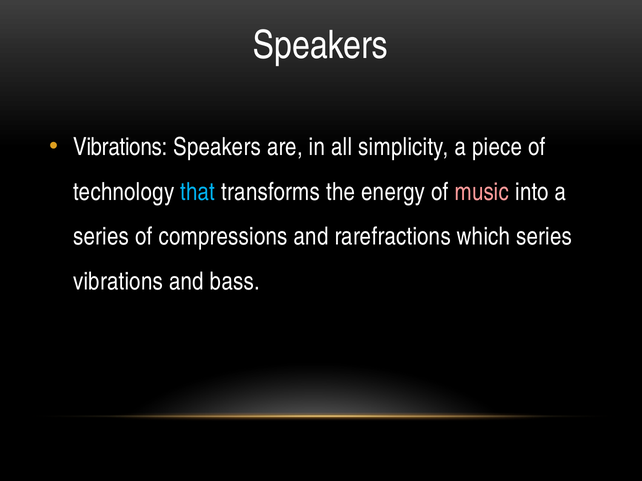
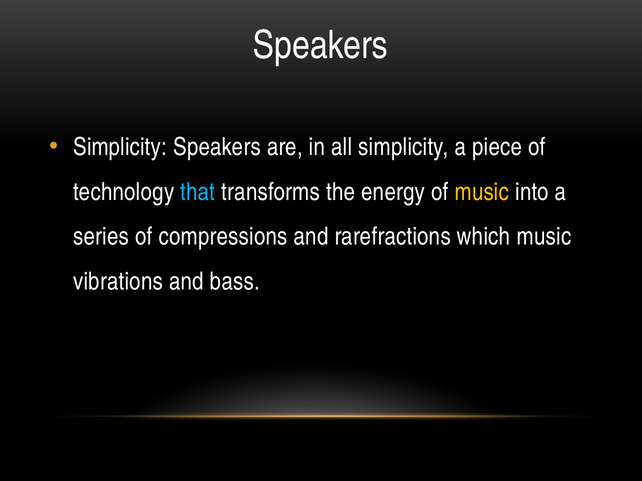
Vibrations: Vibrations -> Simplicity (120, 147)
music colour: pink -> yellow (482, 192)
which series: series -> music (544, 237)
